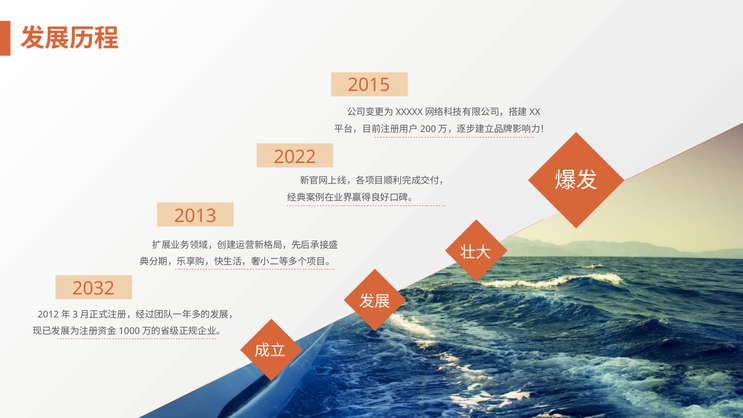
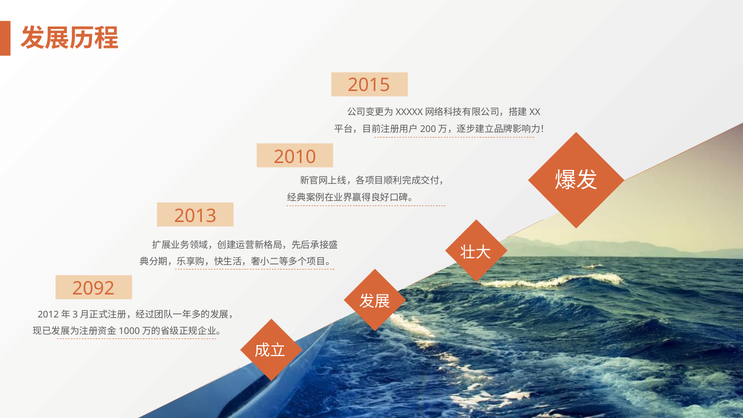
2022: 2022 -> 2010 (295, 157)
2032: 2032 -> 2092 (93, 289)
